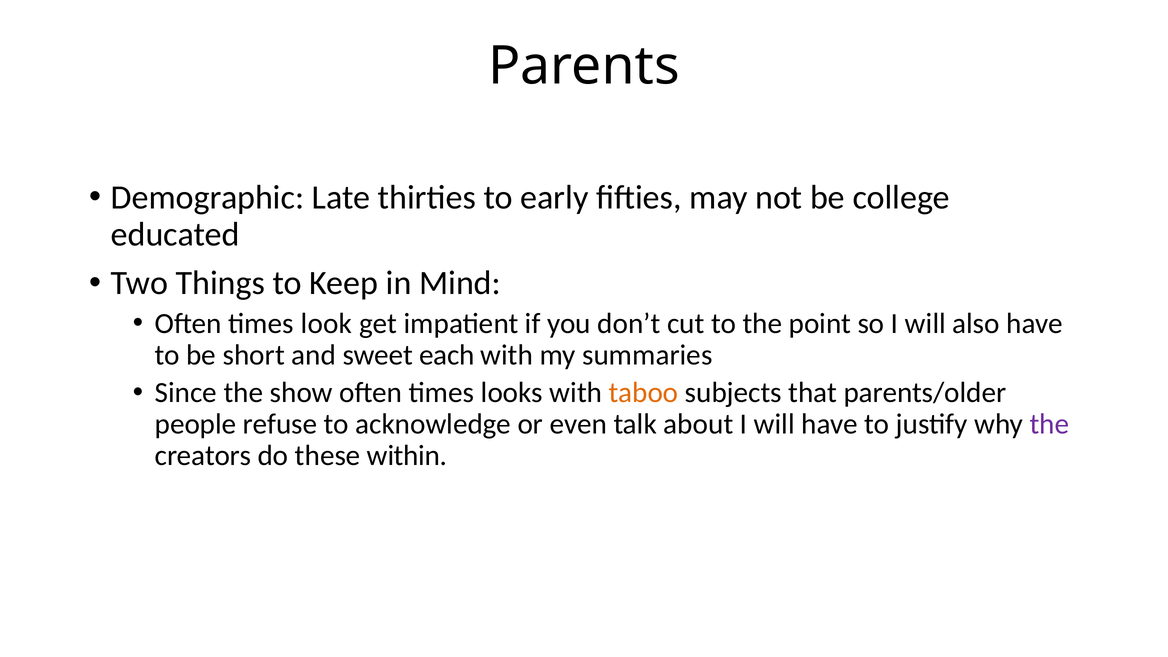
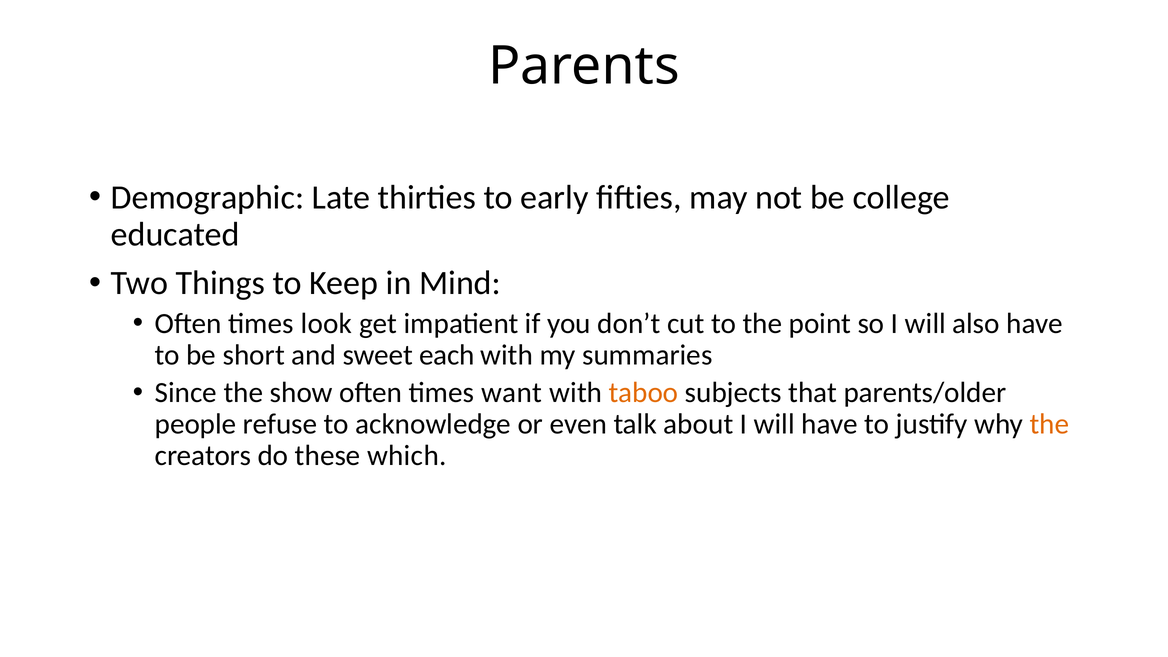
looks: looks -> want (512, 393)
the colour: purple -> orange (1049, 424)
within: within -> which (407, 456)
